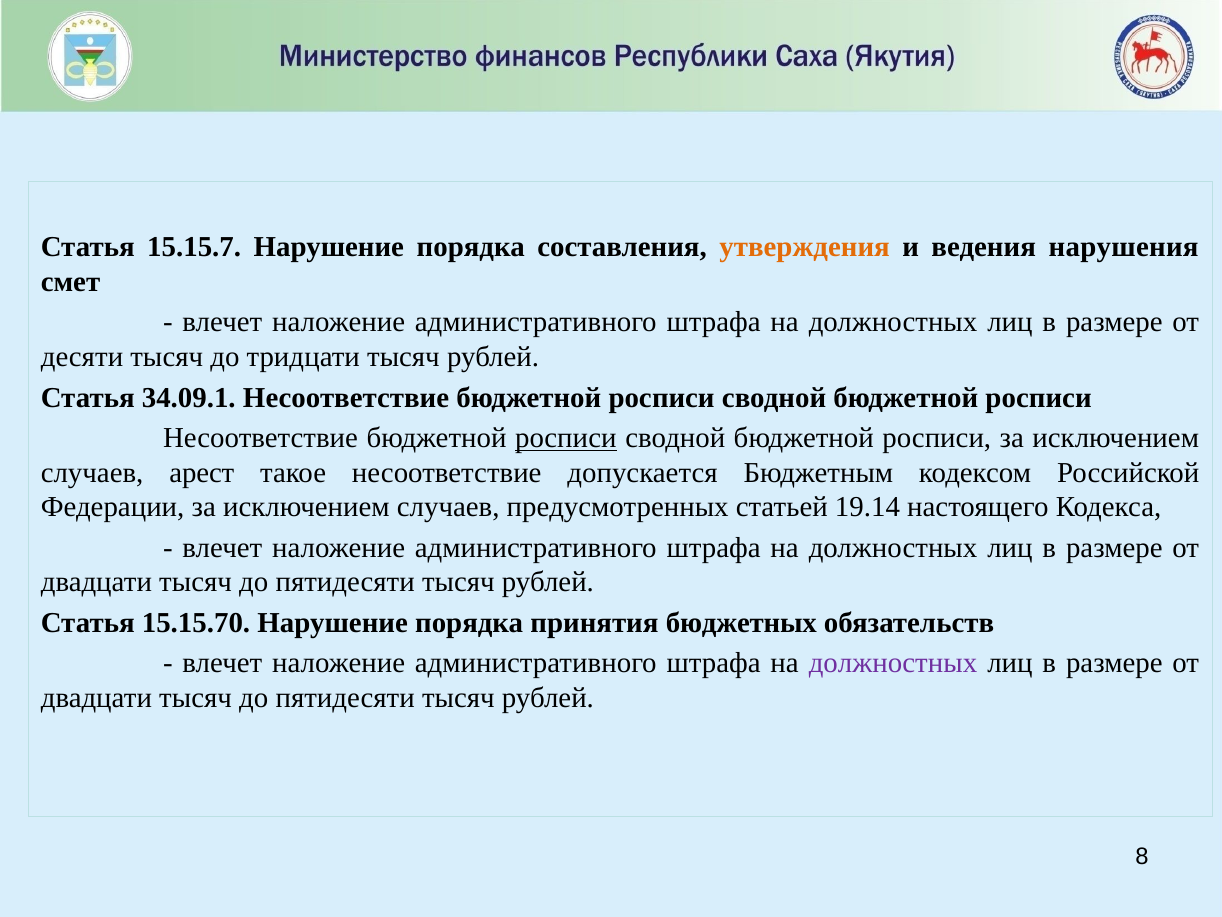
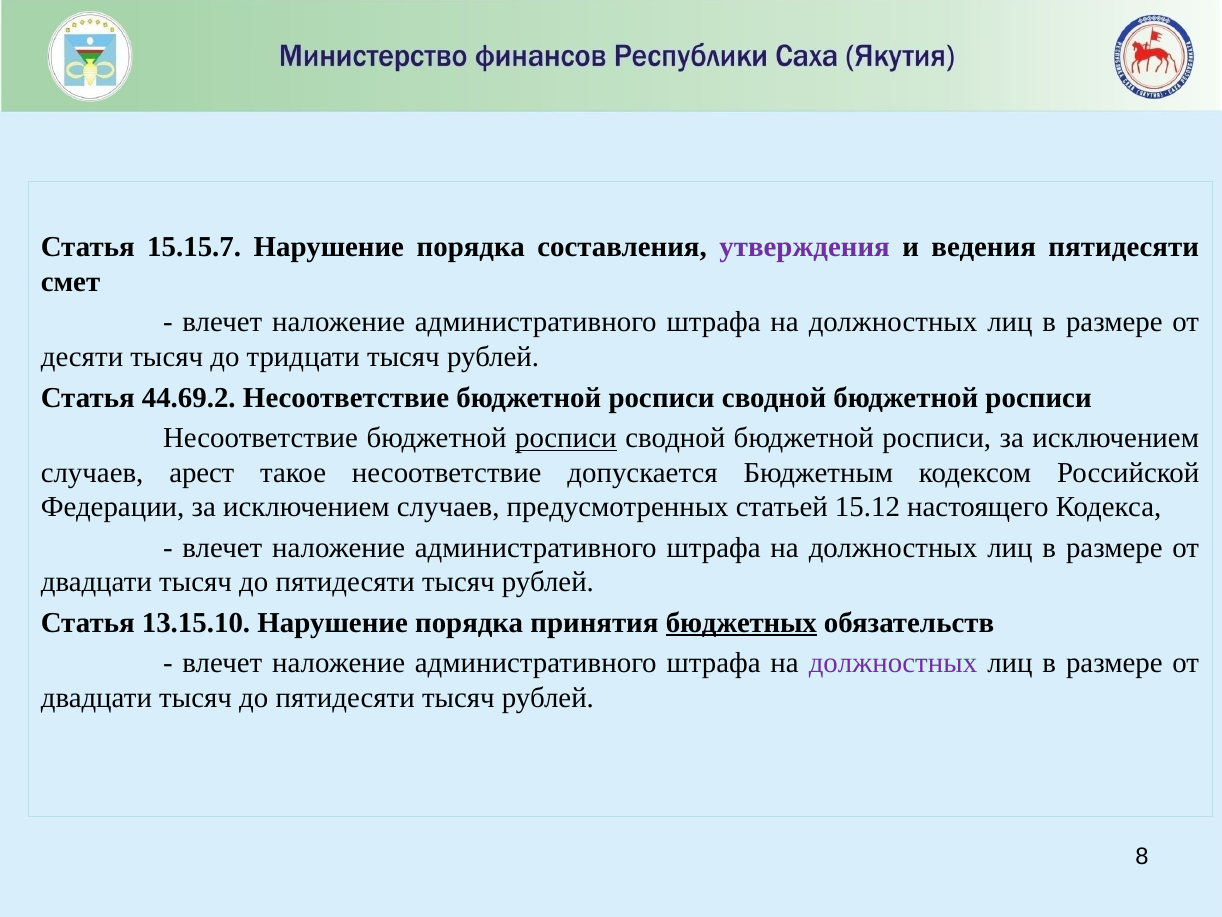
утверждения colour: orange -> purple (805, 247)
ведения нарушения: нарушения -> пятидесяти (1124, 247)
34.09.1: 34.09.1 -> 44.69.2 (189, 397)
19.14: 19.14 -> 15.12 (867, 507)
15.15.70: 15.15.70 -> 13.15.10 (196, 622)
бюджетных underline: none -> present (741, 622)
